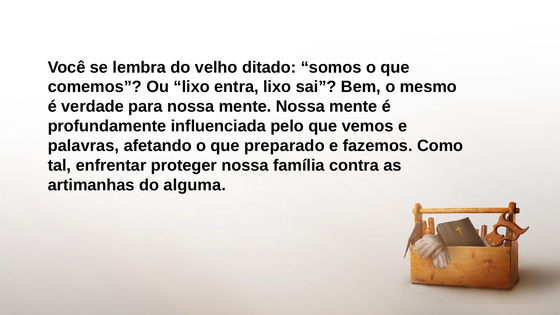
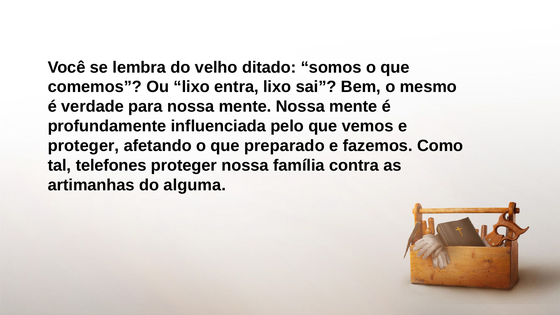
palavras: palavras -> proteger (83, 146)
enfrentar: enfrentar -> telefones (111, 165)
